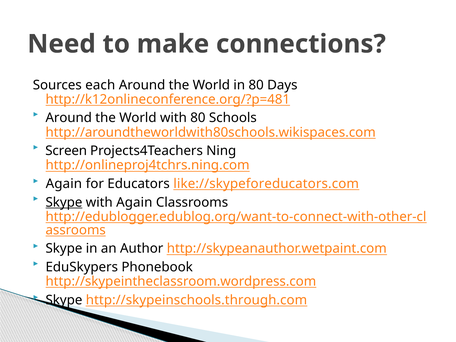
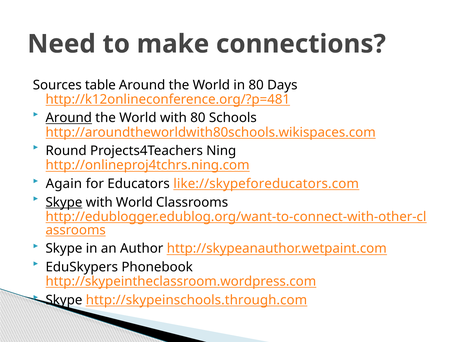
each: each -> table (100, 85)
Around underline: none -> present (69, 118)
Screen: Screen -> Round (66, 151)
with Again: Again -> World (134, 202)
